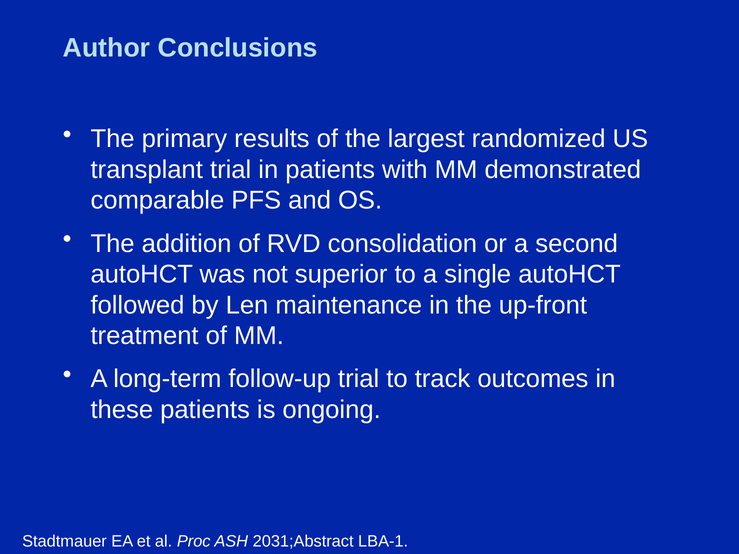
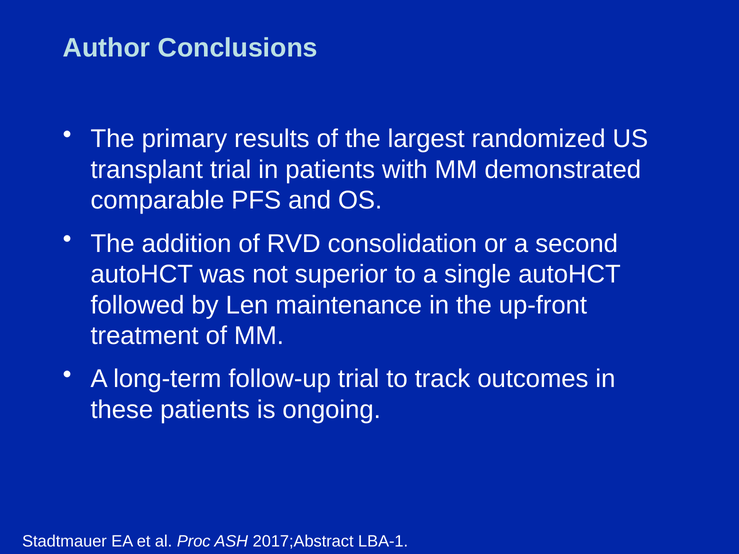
2031;Abstract: 2031;Abstract -> 2017;Abstract (303, 542)
